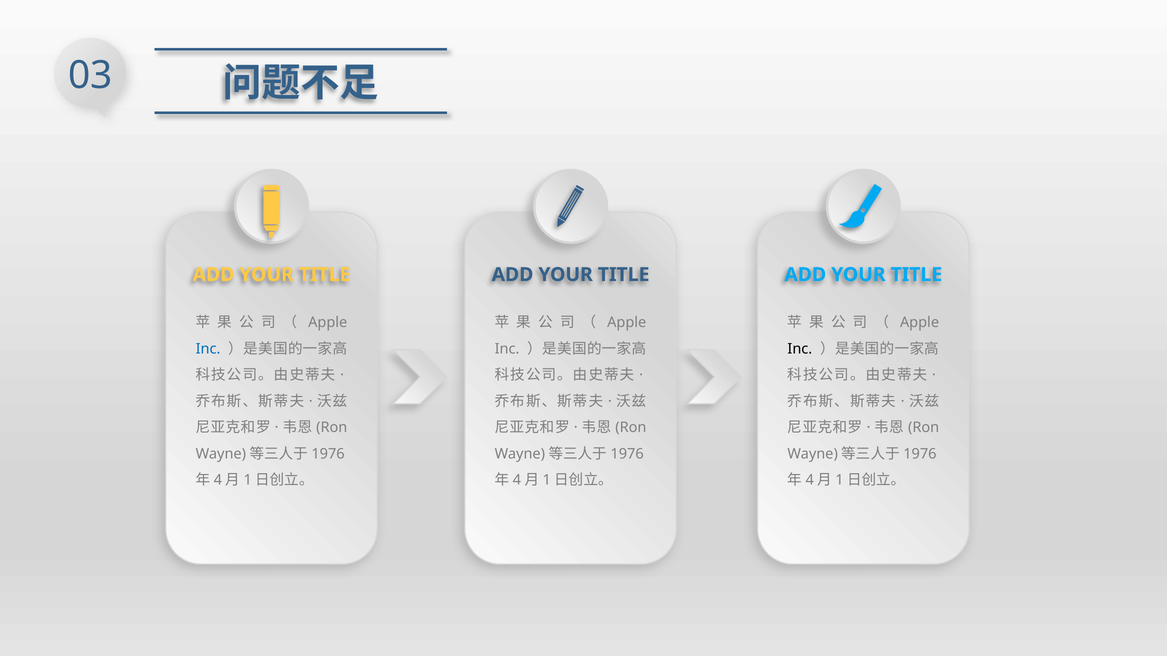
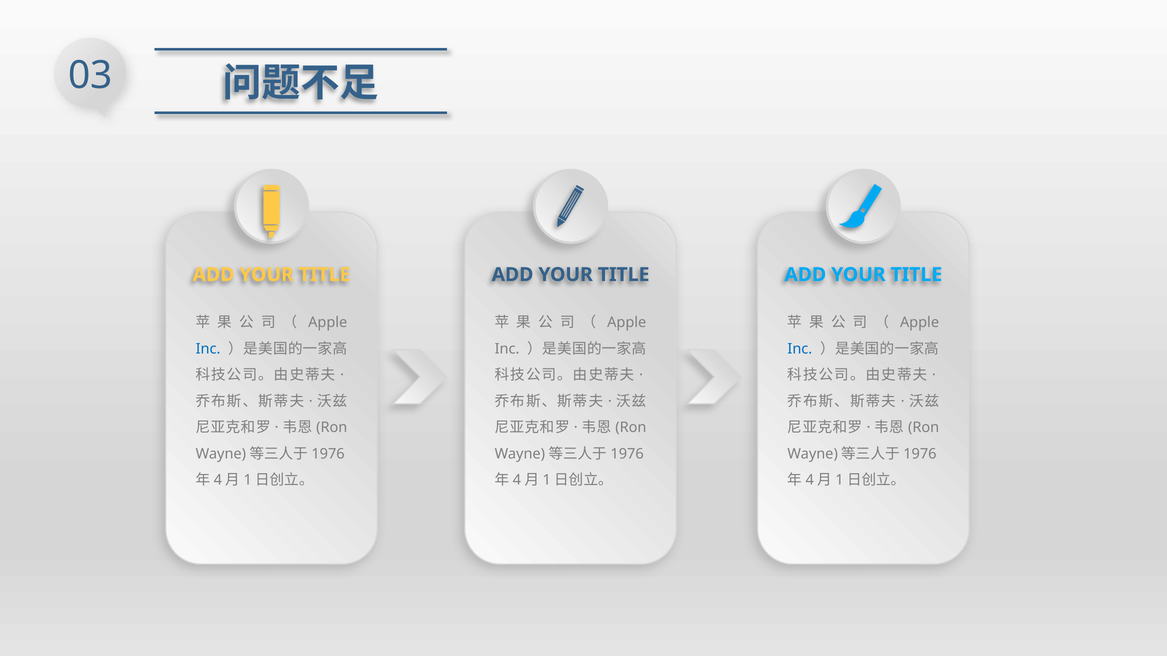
Inc colour: black -> blue (800, 349)
